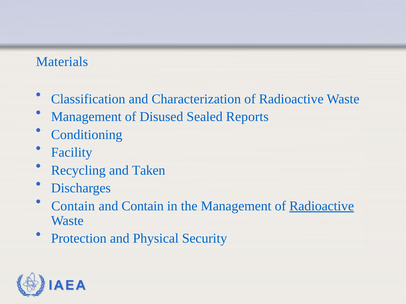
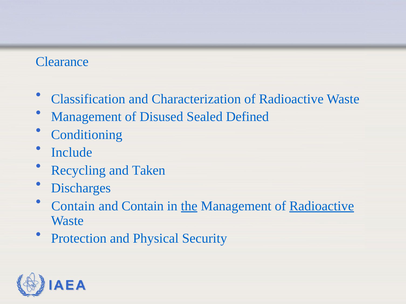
Materials: Materials -> Clearance (62, 62)
Reports: Reports -> Defined (247, 117)
Facility: Facility -> Include (72, 153)
the underline: none -> present (189, 206)
